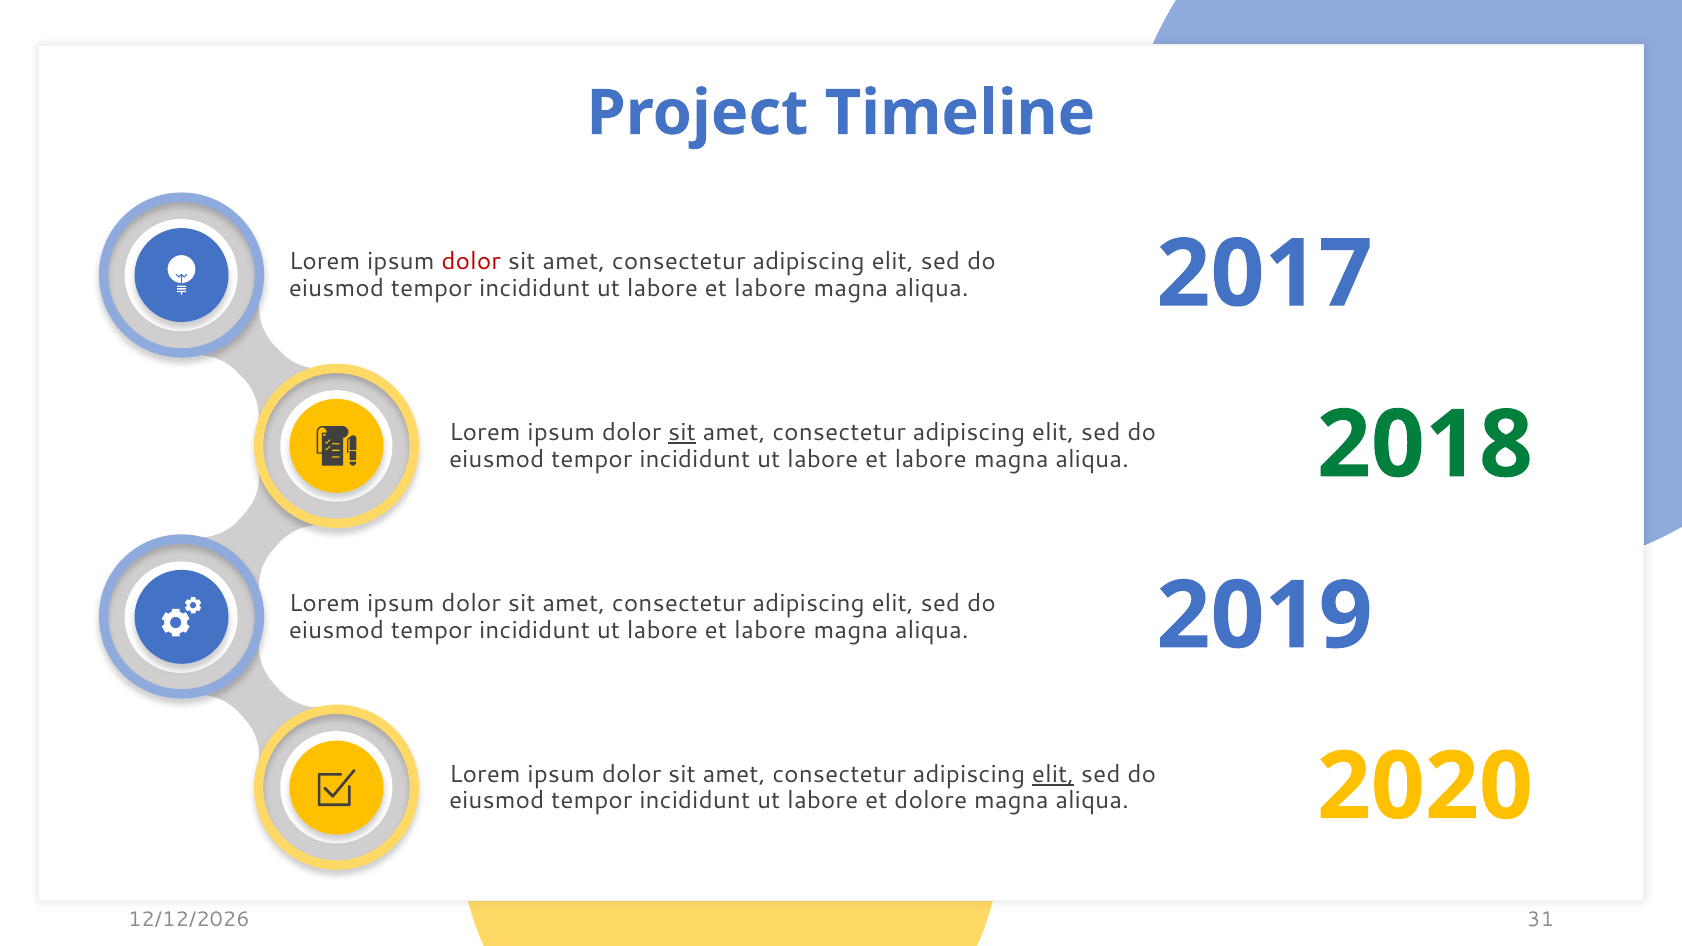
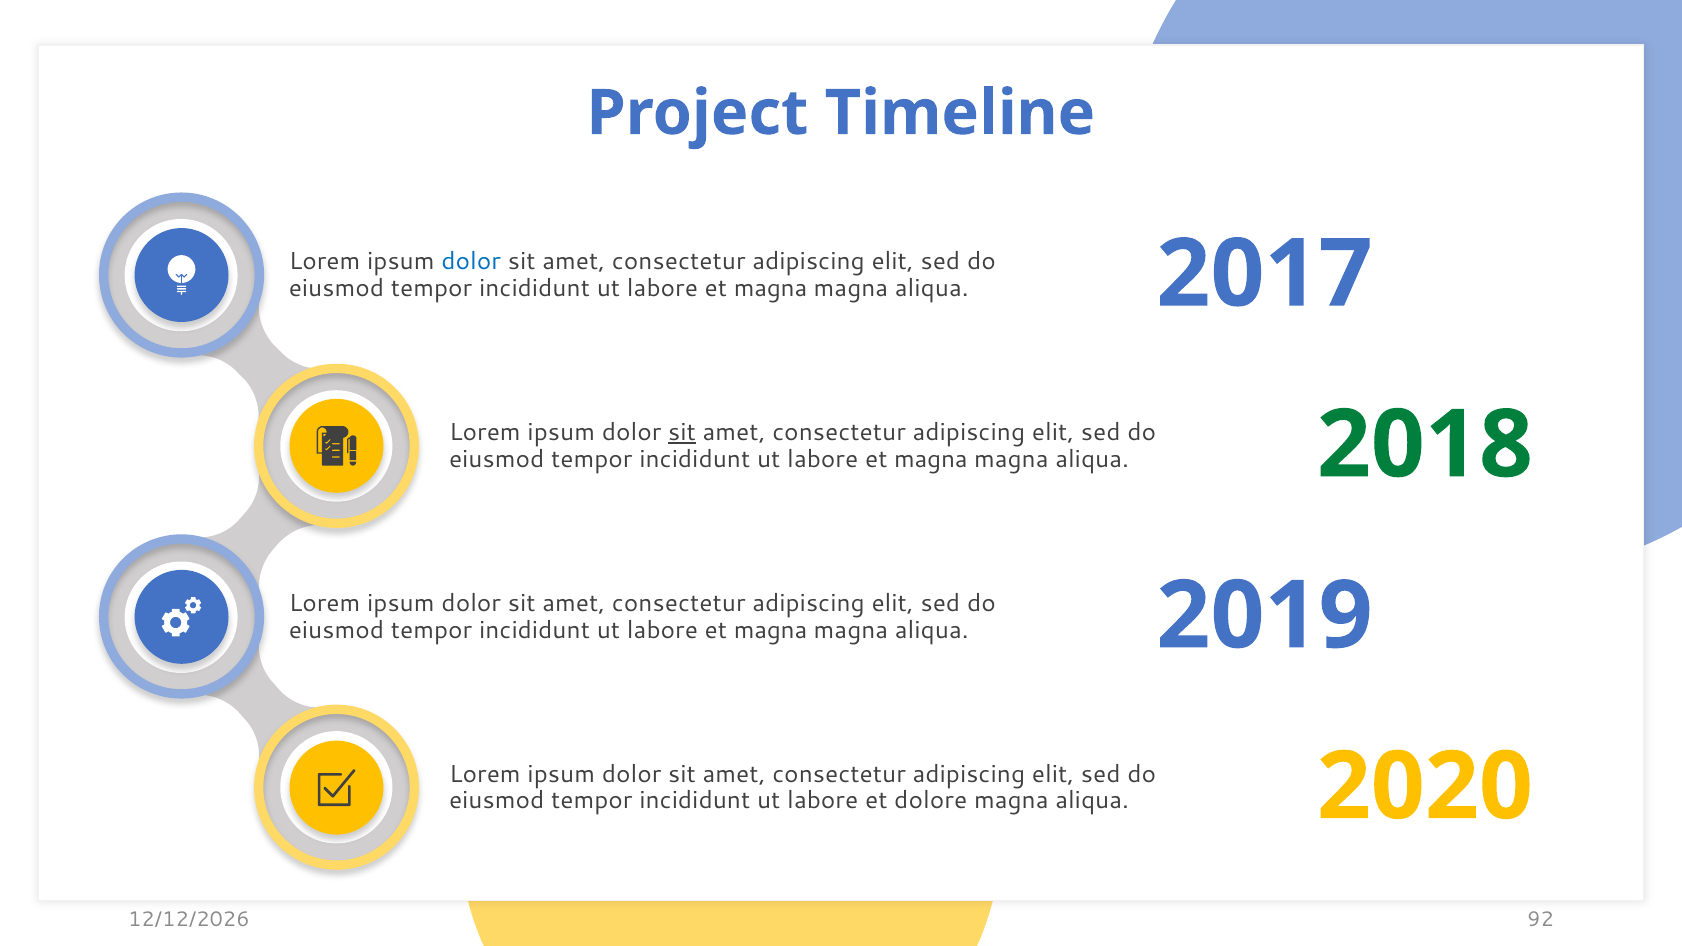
dolor colour: red -> blue (471, 262)
labore: labore -> magna (771, 288)
labore: labore -> magna (931, 459)
labore: labore -> magna (771, 630)
elit underline: present -> none (1053, 774)
31: 31 -> 92 (1541, 920)
